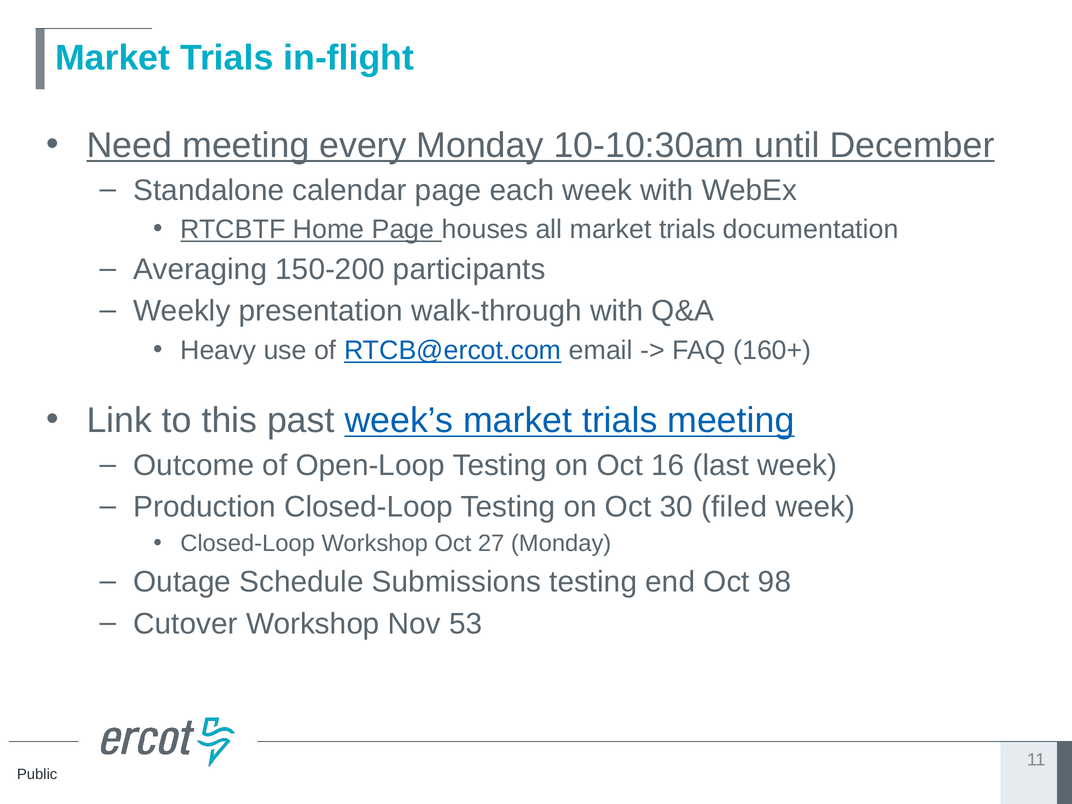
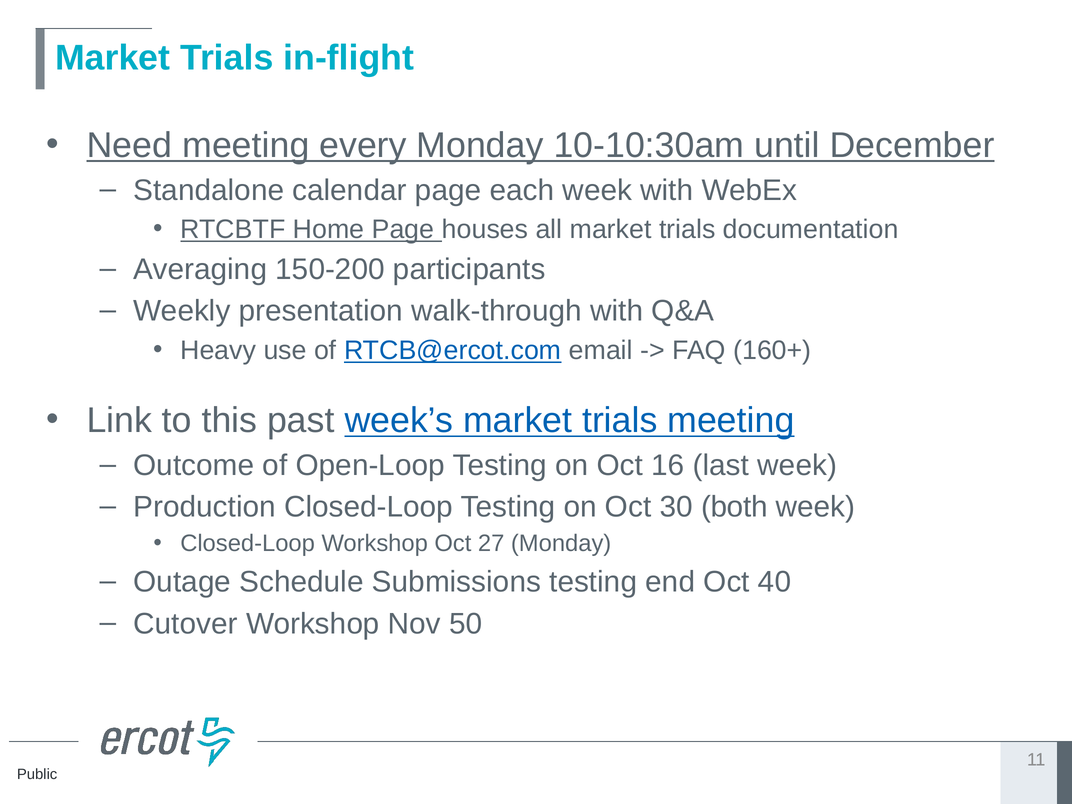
filed: filed -> both (734, 507)
98: 98 -> 40 (775, 582)
53: 53 -> 50 (466, 624)
